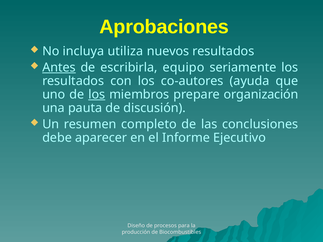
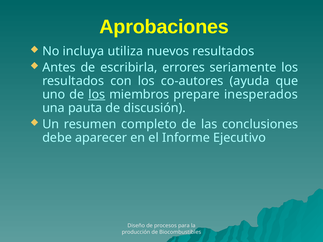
Antes underline: present -> none (59, 67)
equipo: equipo -> errores (184, 67)
organización: organización -> inesperados (261, 95)
